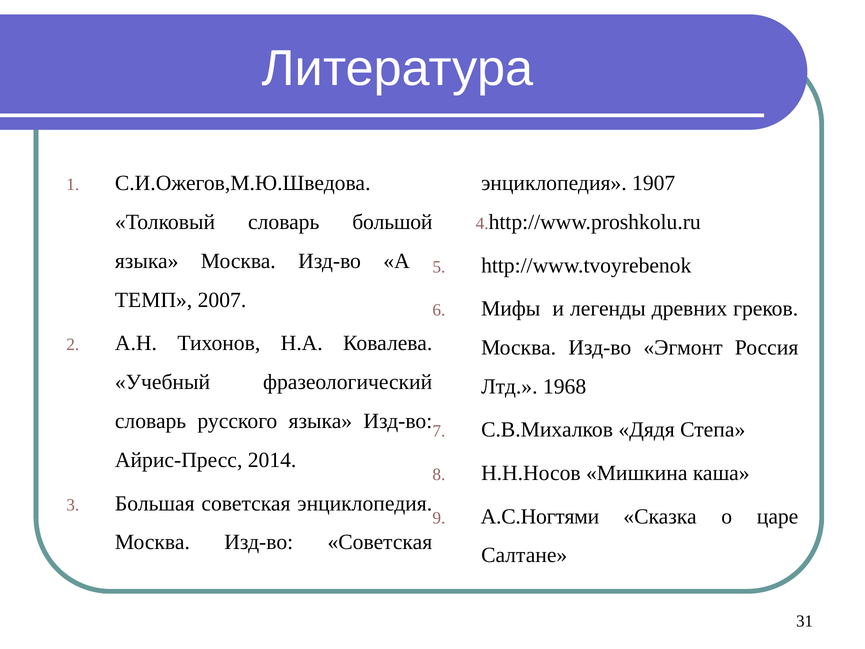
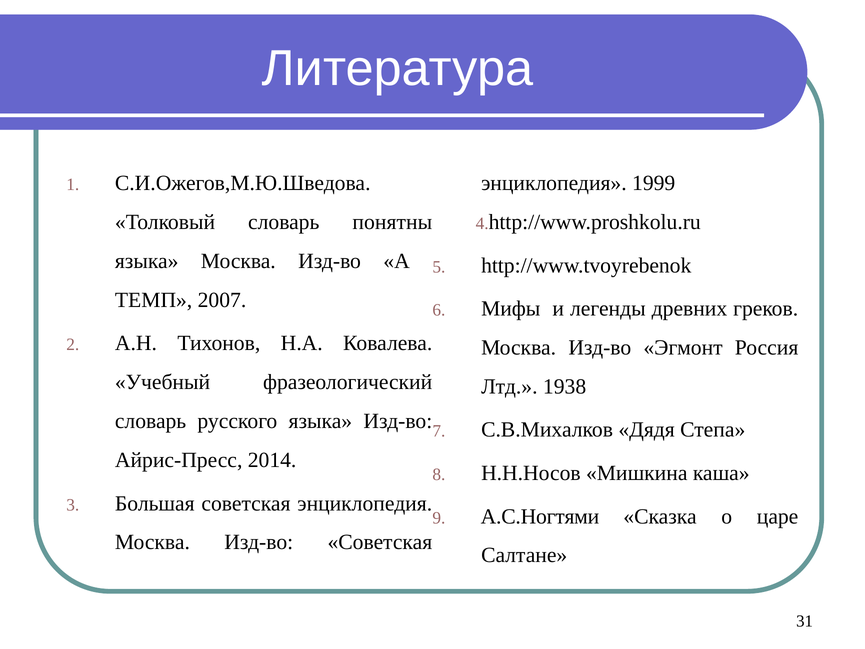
1907: 1907 -> 1999 (654, 183)
большой: большой -> понятны (392, 222)
1968: 1968 -> 1938 (565, 386)
